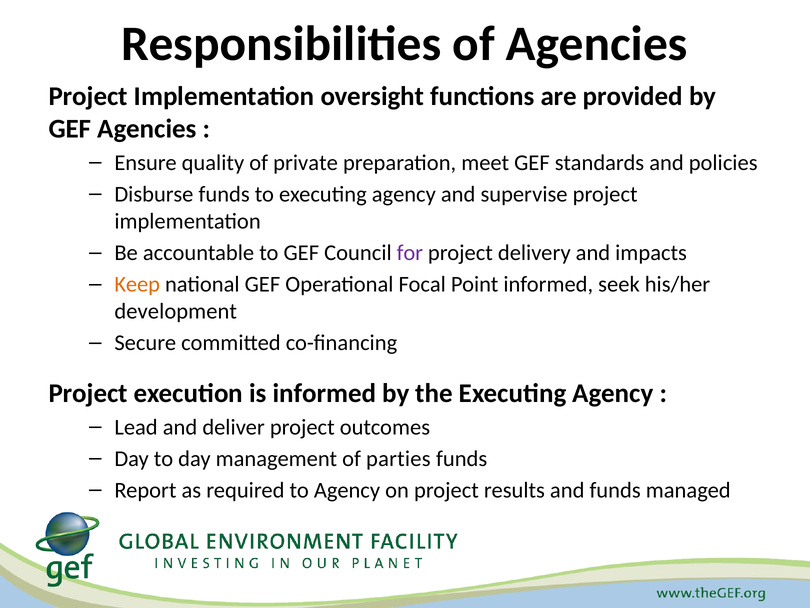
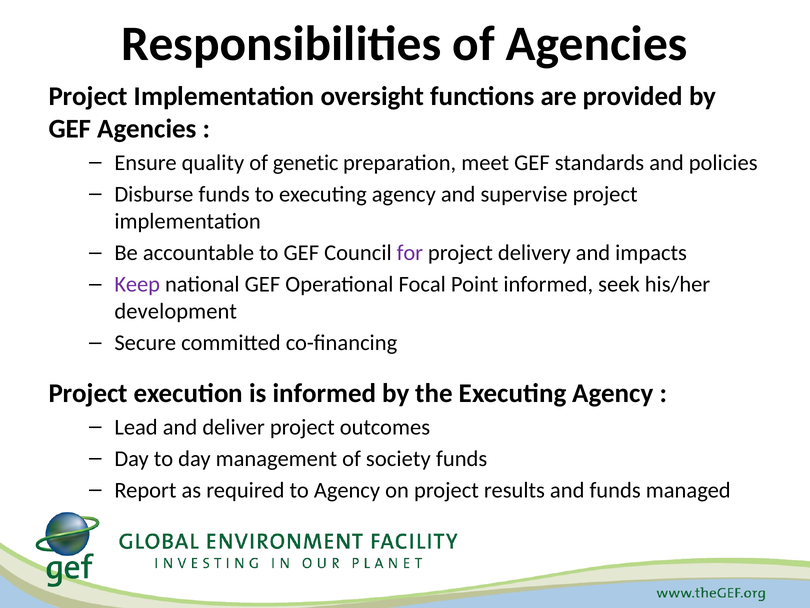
private: private -> genetic (306, 163)
Keep colour: orange -> purple (137, 284)
parties: parties -> society (398, 458)
